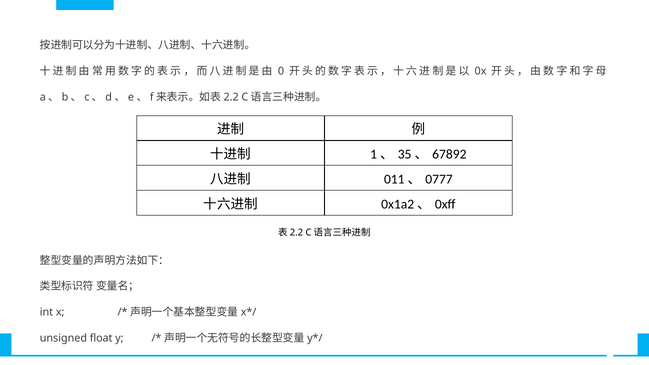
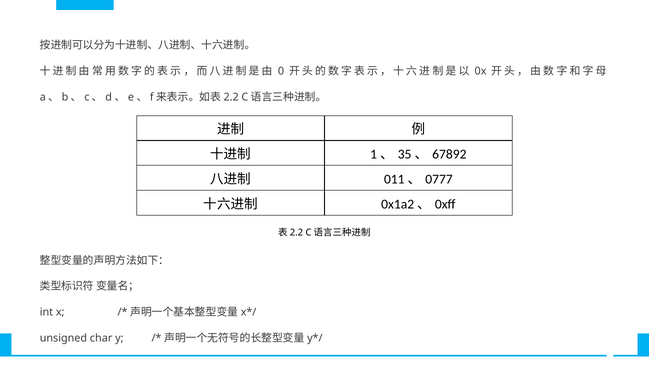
float: float -> char (101, 338)
